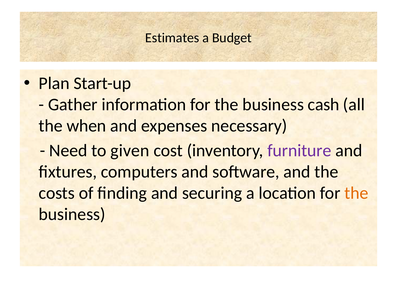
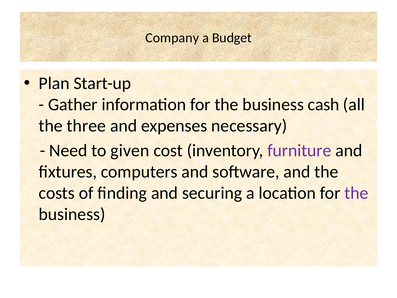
Estimates: Estimates -> Company (172, 38)
when: when -> three (86, 126)
the colour: orange -> purple (356, 193)
